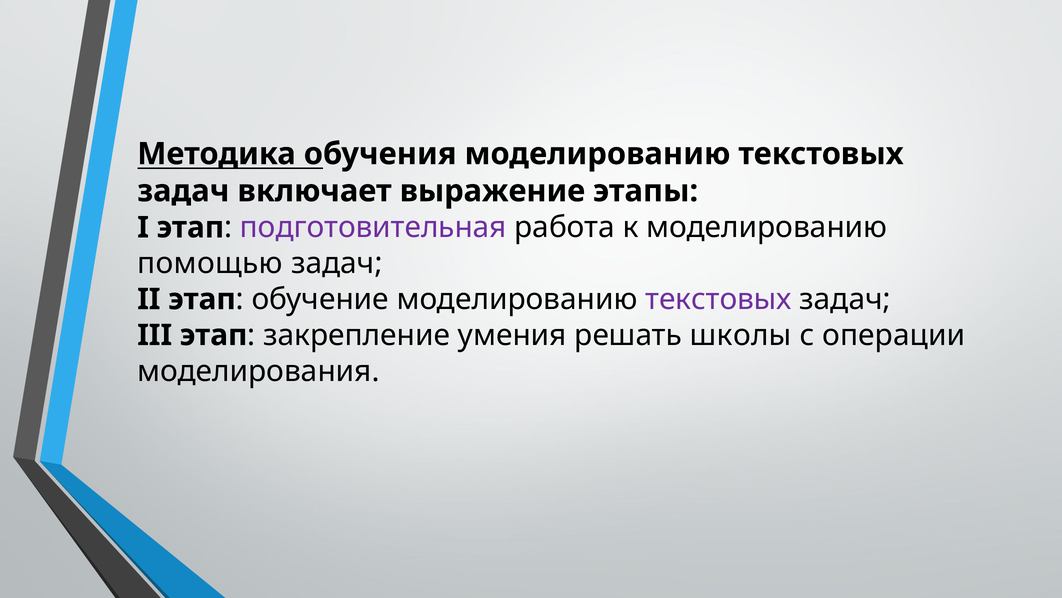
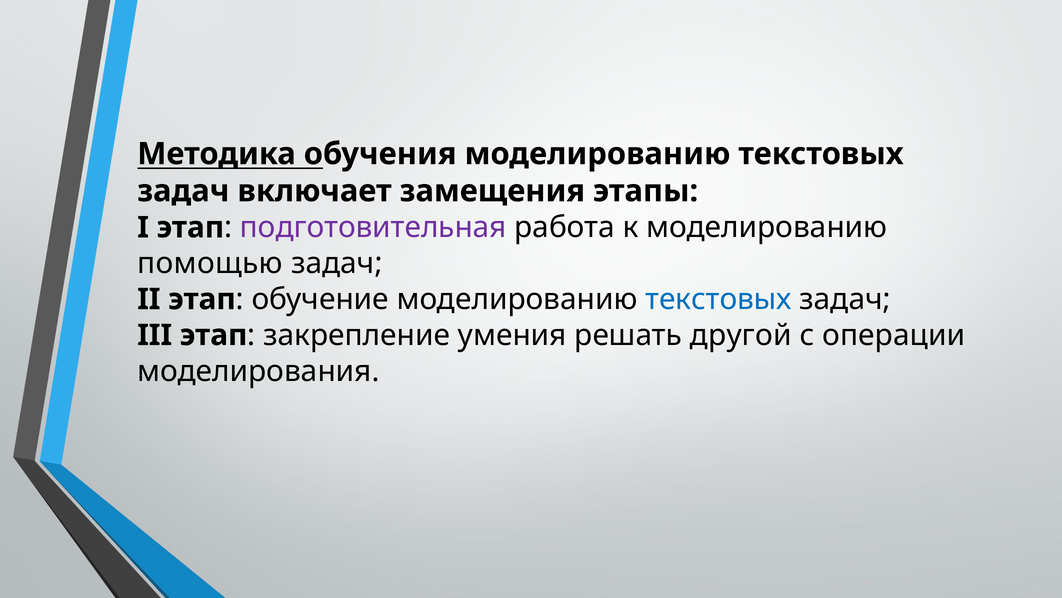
выражение: выражение -> замещения (492, 191)
текстовых colour: purple -> blue (719, 299)
школы: школы -> другой (741, 335)
